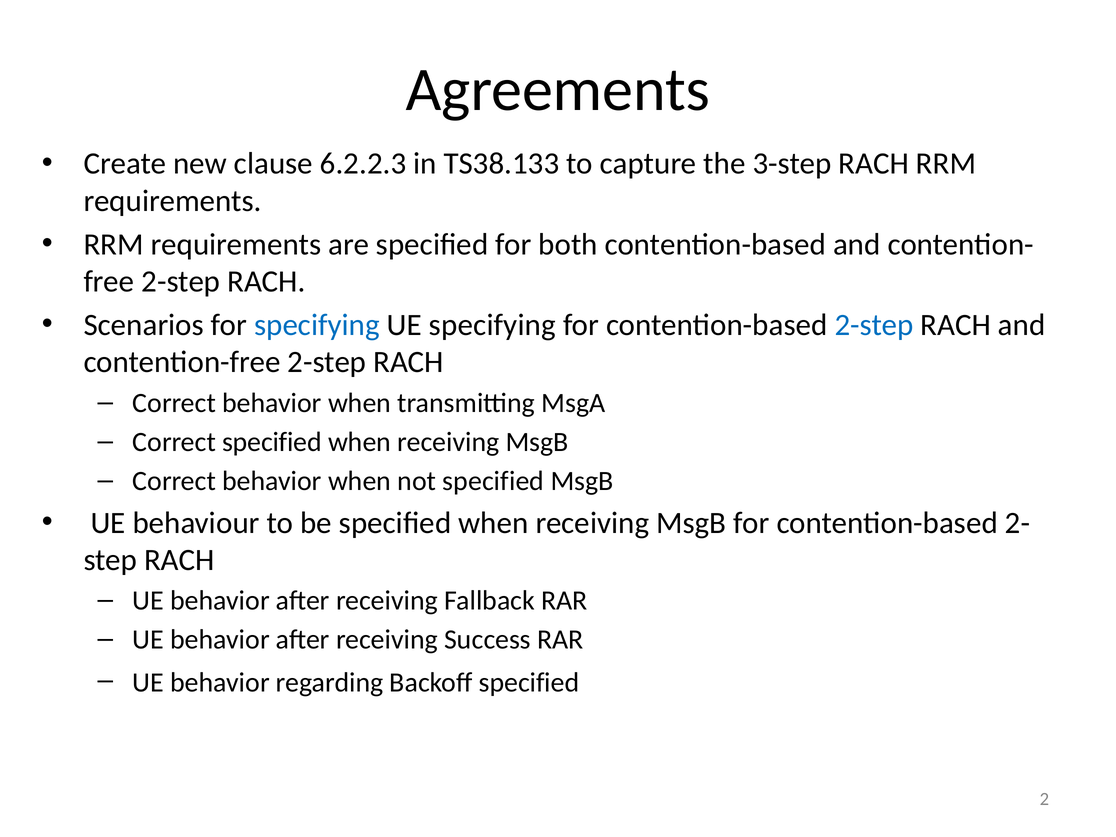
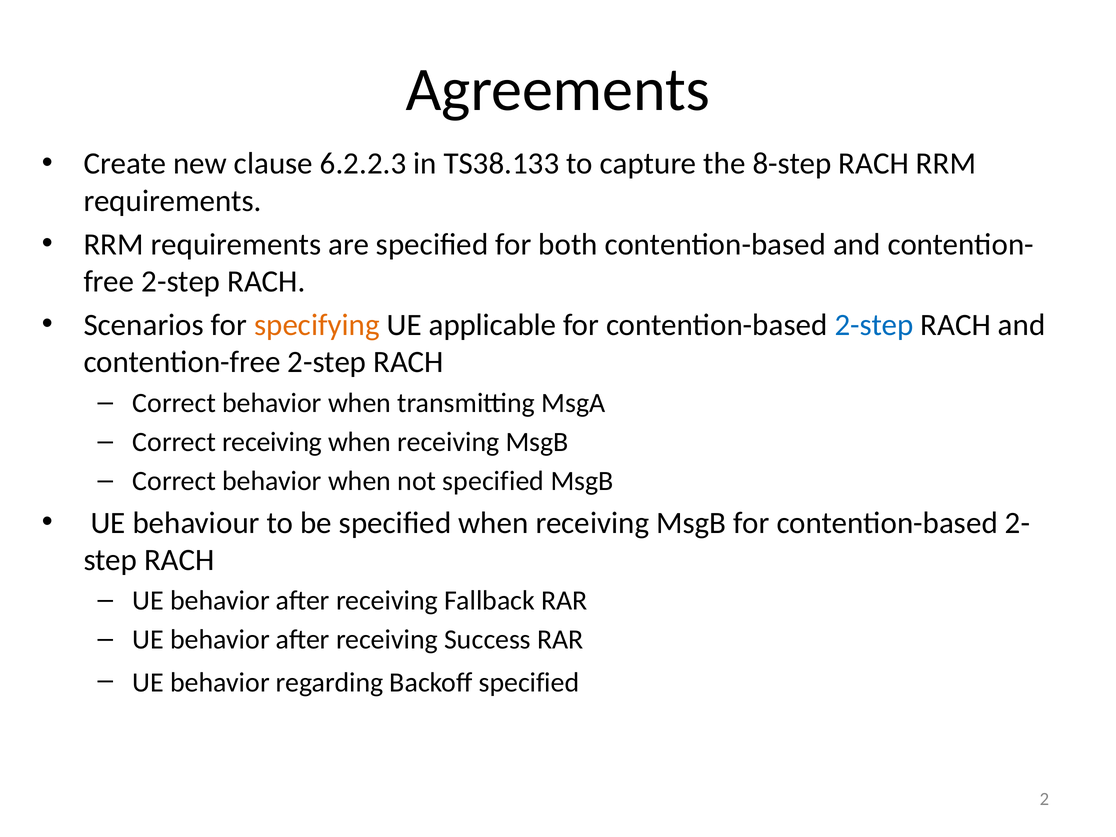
3-step: 3-step -> 8-step (792, 164)
specifying colour: blue -> orange (317, 325)
UE specifying: specifying -> applicable (493, 325)
Correct specified: specified -> receiving (272, 442)
